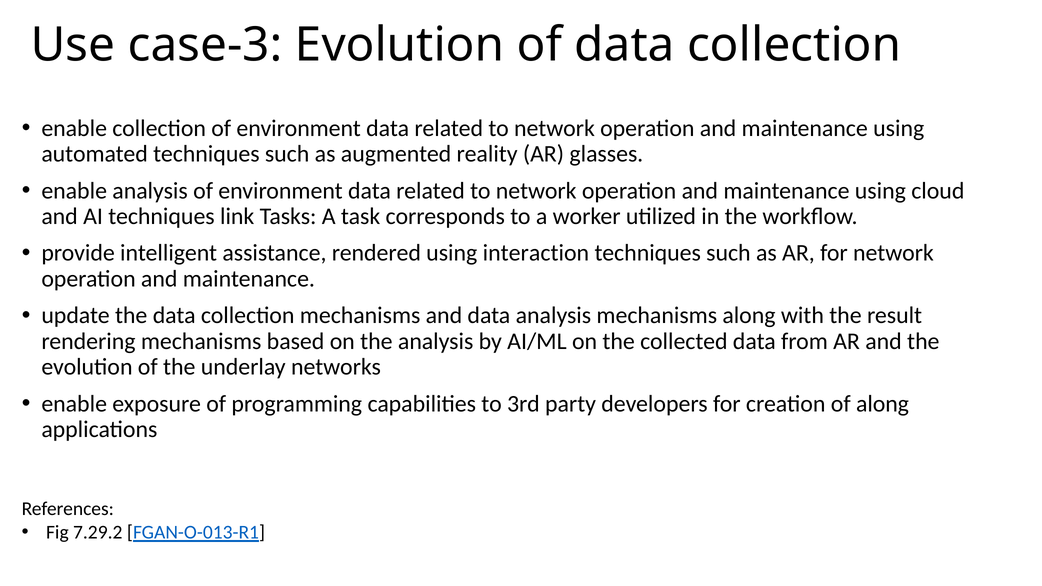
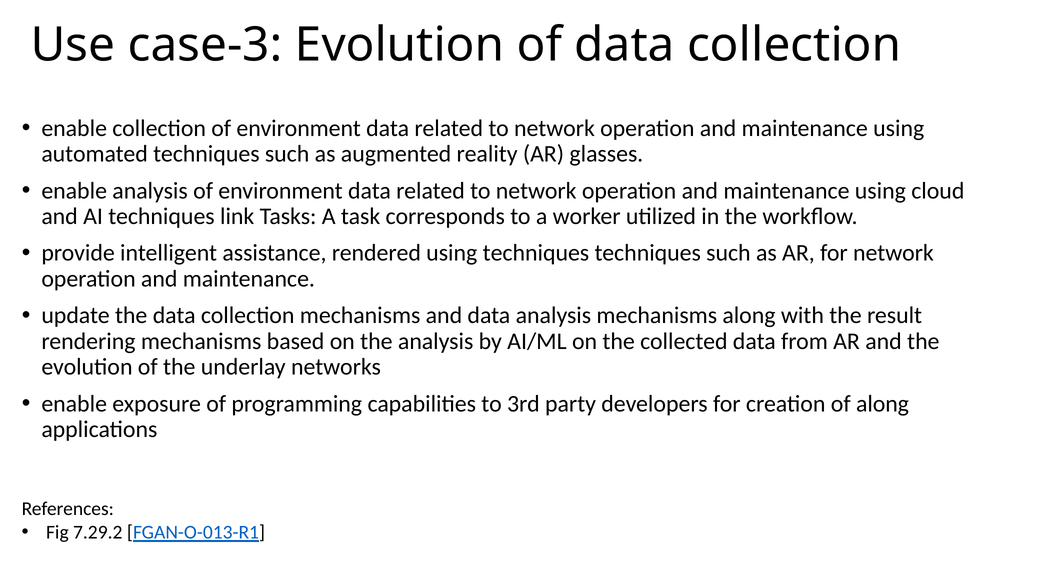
using interaction: interaction -> techniques (536, 253)
